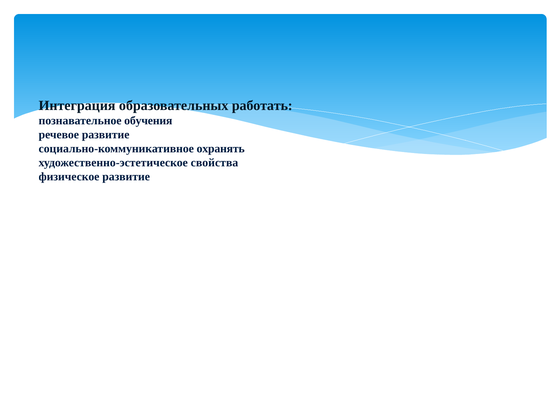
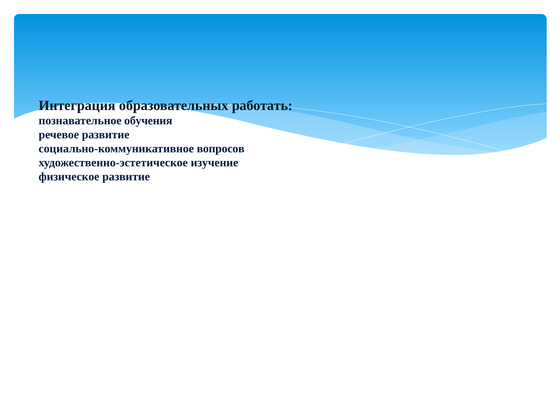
охранять: охранять -> вопросов (221, 149)
свойства: свойства -> изучение (215, 163)
